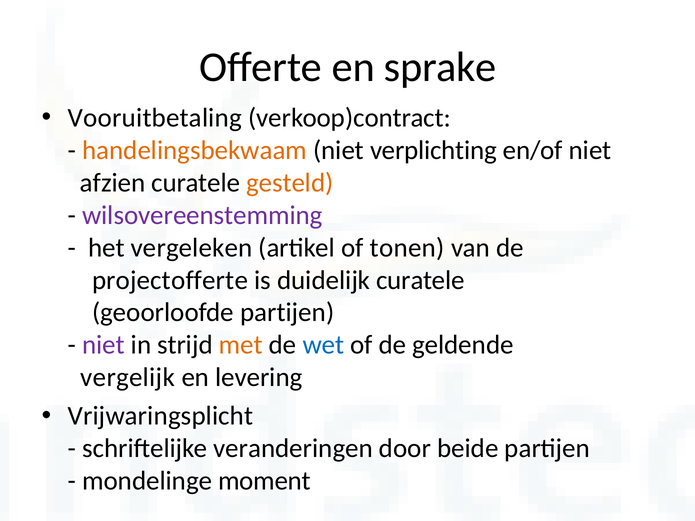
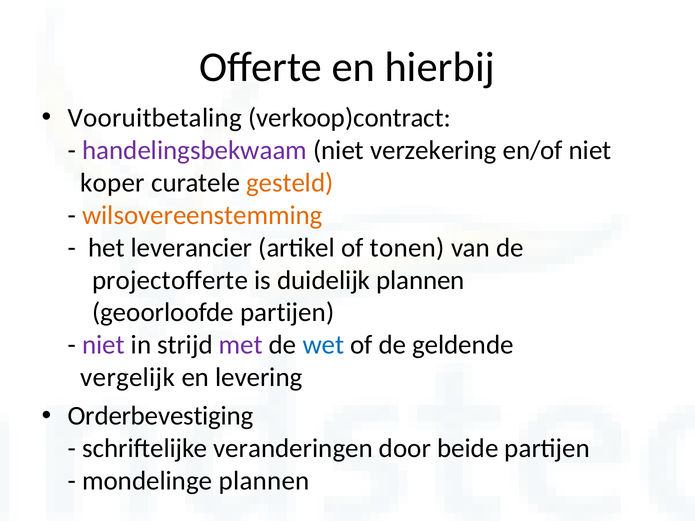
sprake: sprake -> hierbij (440, 67)
handelingsbekwaam colour: orange -> purple (195, 150)
verplichting: verplichting -> verzekering (433, 150)
afzien: afzien -> koper (112, 183)
wilsovereenstemming colour: purple -> orange (202, 215)
vergeleken: vergeleken -> leverancier (192, 248)
duidelijk curatele: curatele -> plannen (420, 280)
met colour: orange -> purple (241, 345)
Vrijwaringsplicht: Vrijwaringsplicht -> Orderbevestiging (161, 416)
mondelinge moment: moment -> plannen (264, 481)
